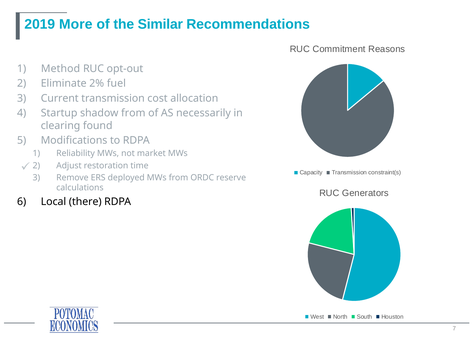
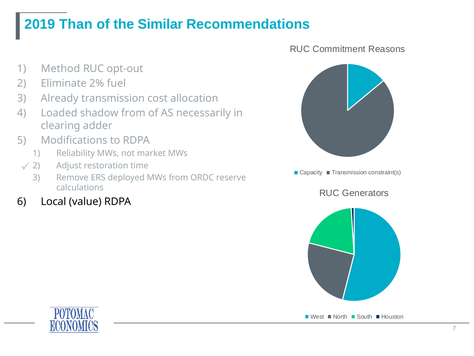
More: More -> Than (76, 24)
Current: Current -> Already (60, 98)
Startup: Startup -> Loaded (59, 113)
found: found -> adder (98, 125)
there: there -> value (85, 201)
